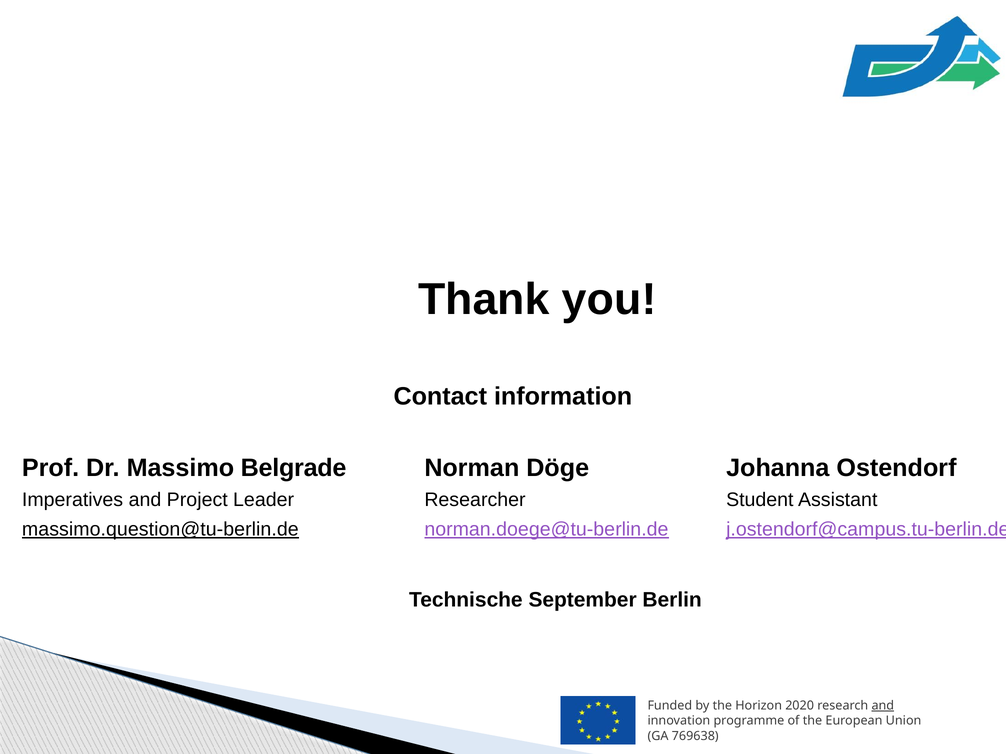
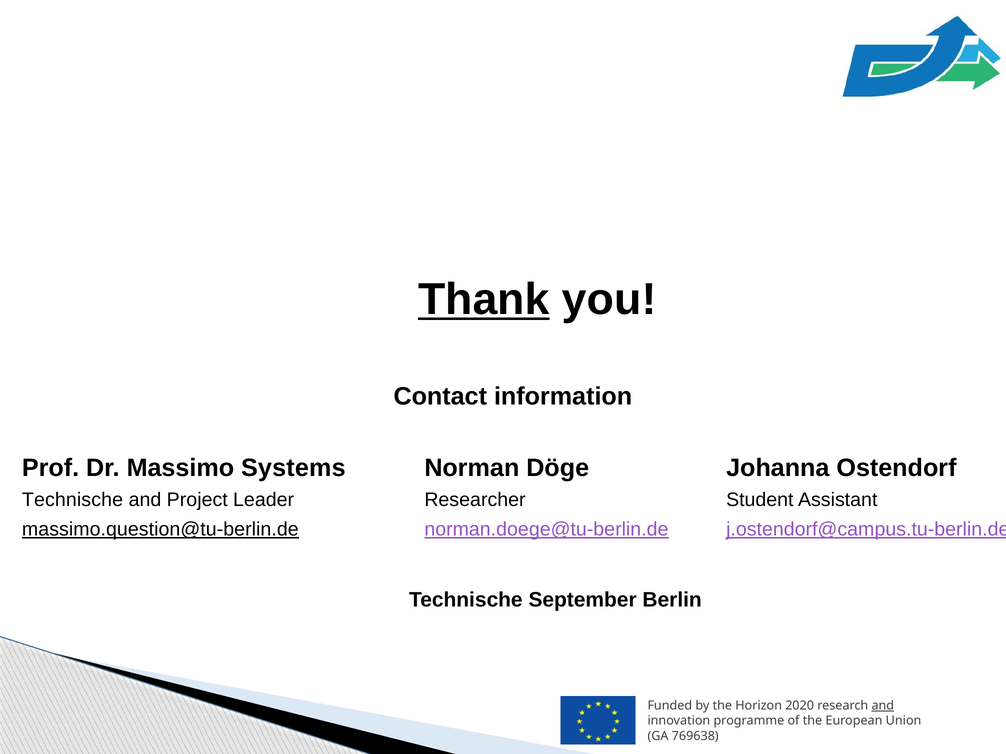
Thank underline: none -> present (484, 300)
Belgrade: Belgrade -> Systems (293, 468)
Imperatives: Imperatives -> Technische (73, 500)
